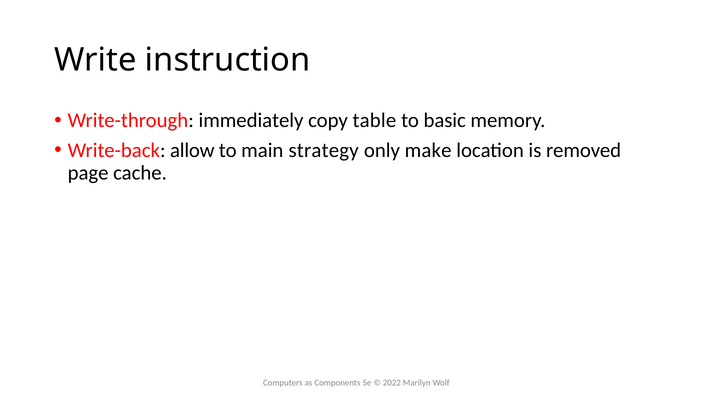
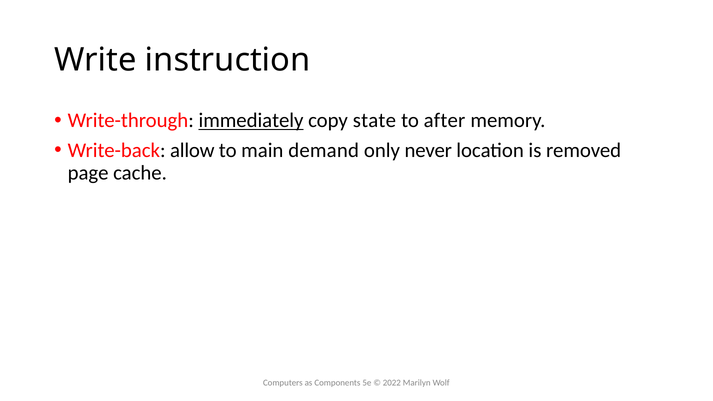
immediately underline: none -> present (251, 121)
table: table -> state (374, 121)
basic: basic -> after (445, 121)
strategy: strategy -> demand (324, 150)
make: make -> never (428, 150)
